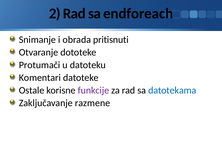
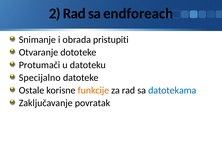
pritisnuti: pritisnuti -> pristupiti (111, 40)
Komentari: Komentari -> Specijalno (40, 77)
funkcije colour: purple -> orange (93, 90)
razmene: razmene -> povratak (93, 103)
